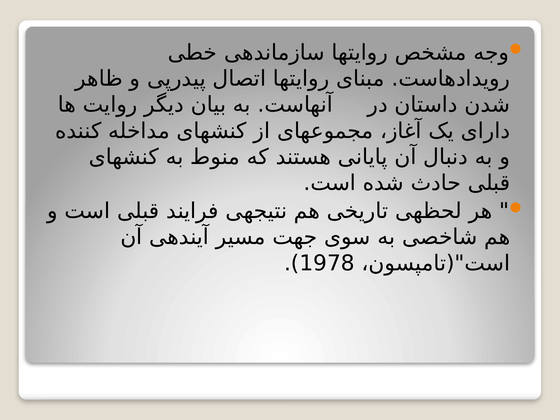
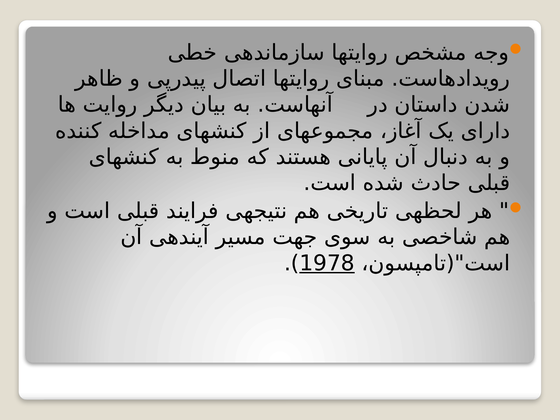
1978 underline: none -> present (327, 263)
